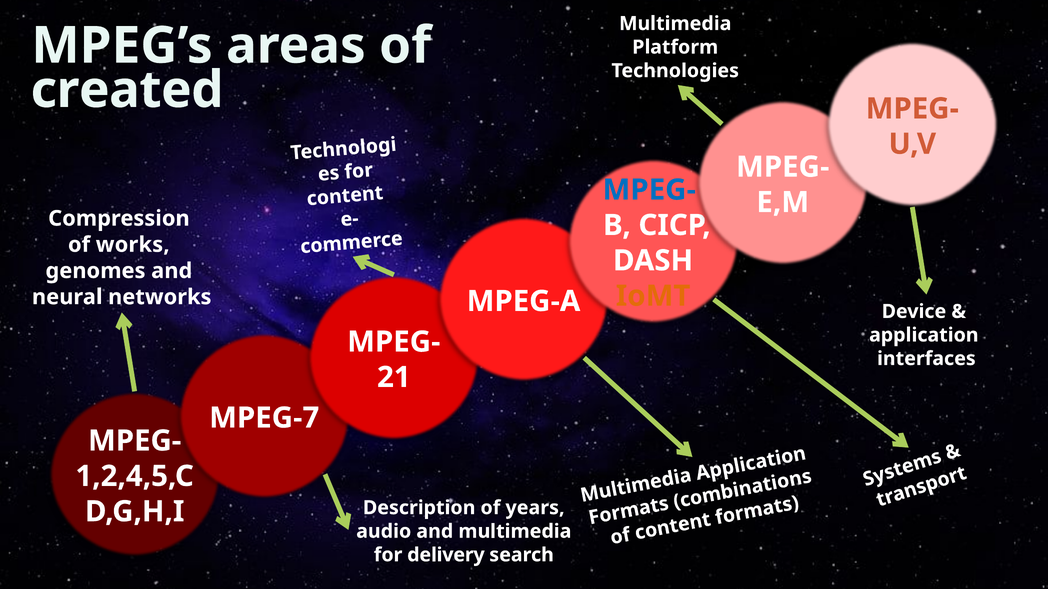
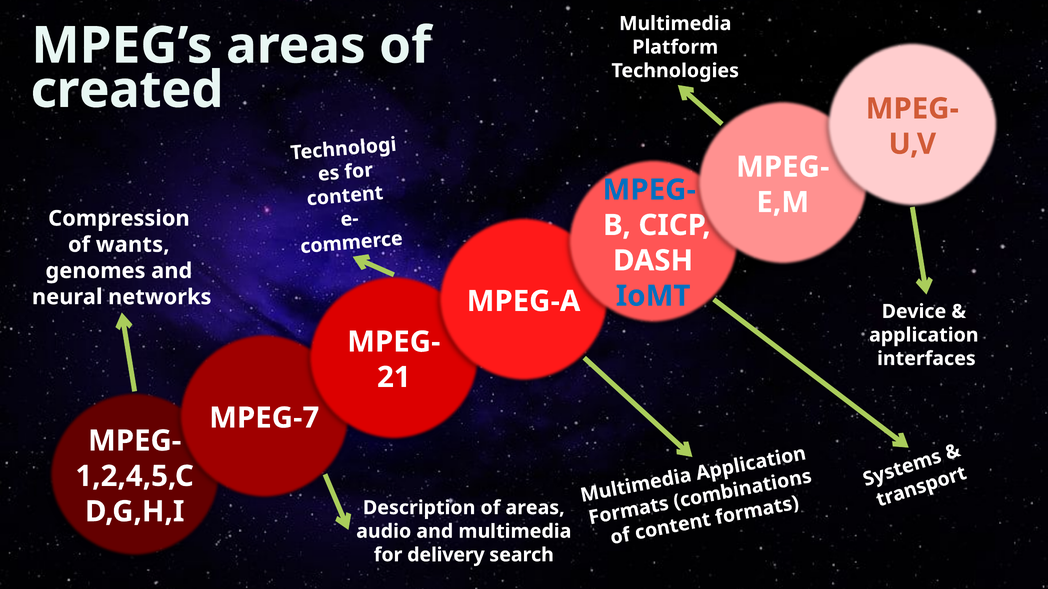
works: works -> wants (133, 245)
IoMT colour: orange -> blue (653, 296)
of years: years -> areas (535, 508)
